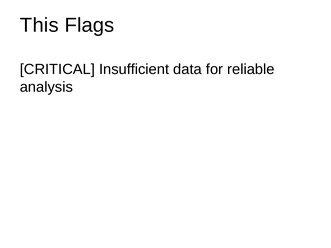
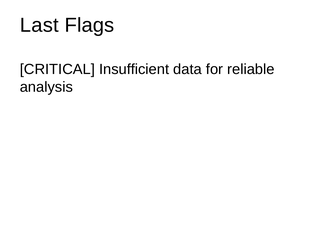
This: This -> Last (39, 25)
